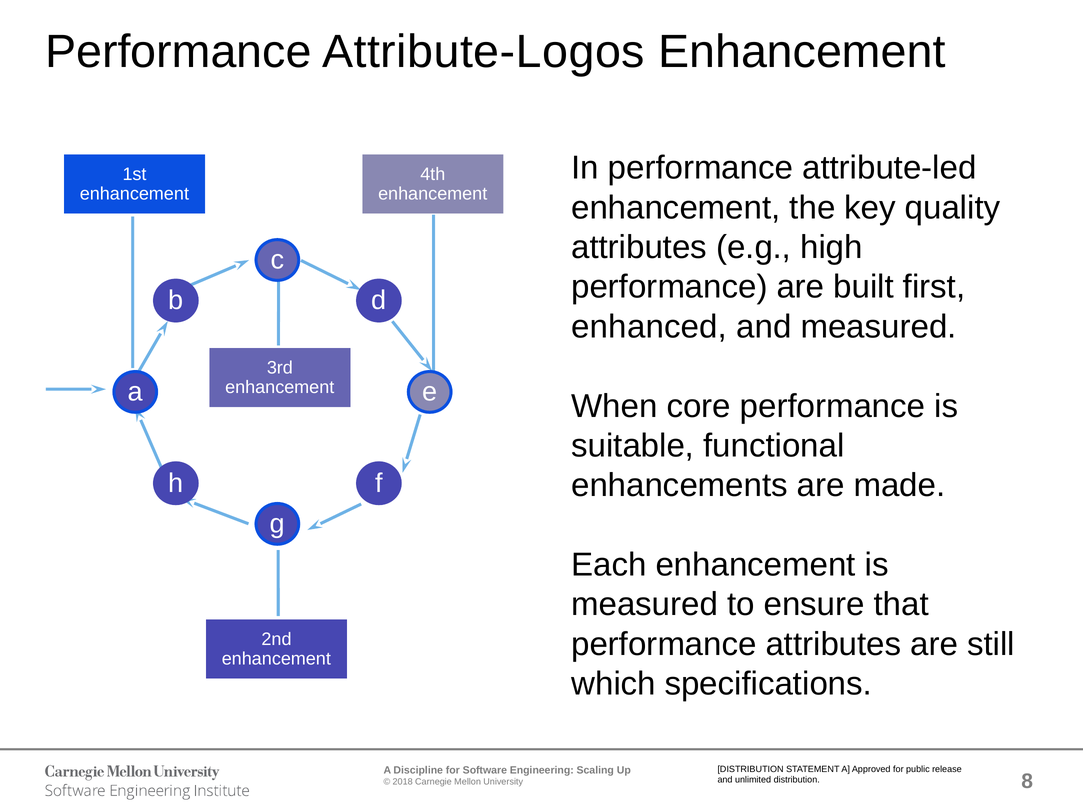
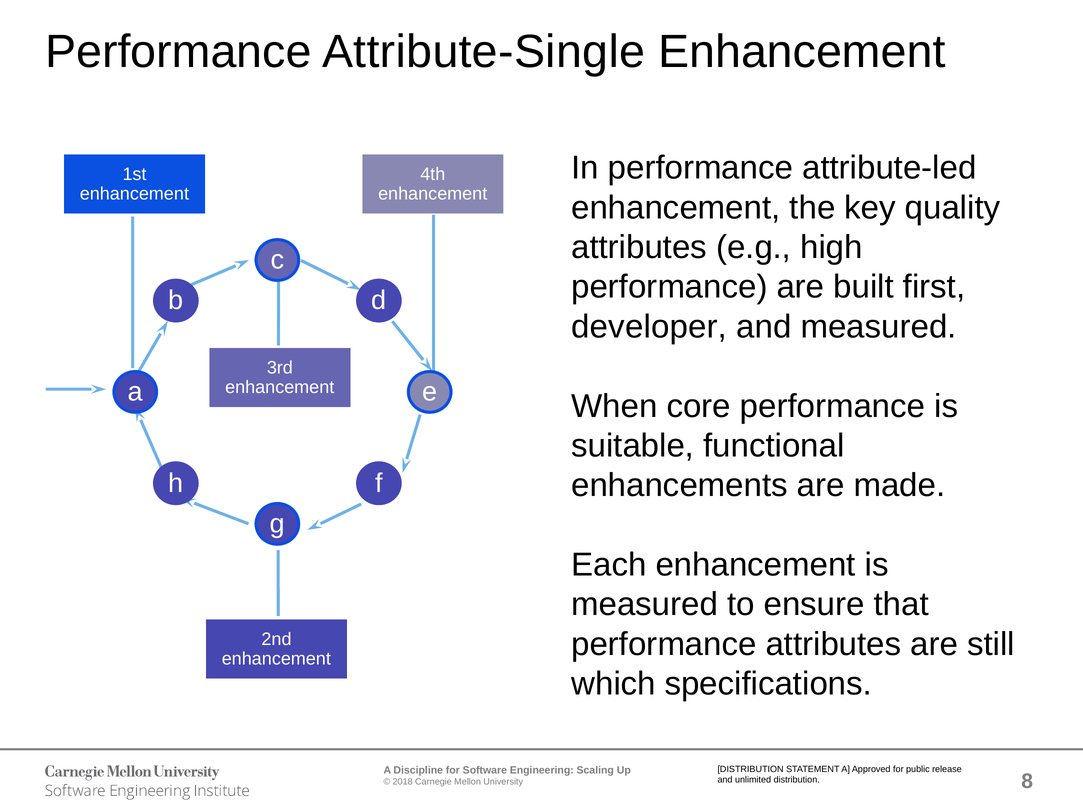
Attribute-Logos: Attribute-Logos -> Attribute-Single (484, 52)
enhanced: enhanced -> developer (649, 327)
